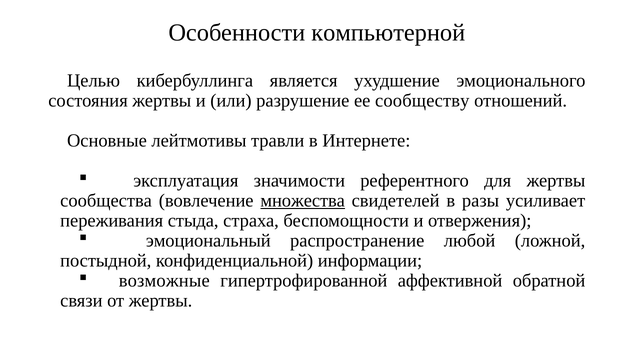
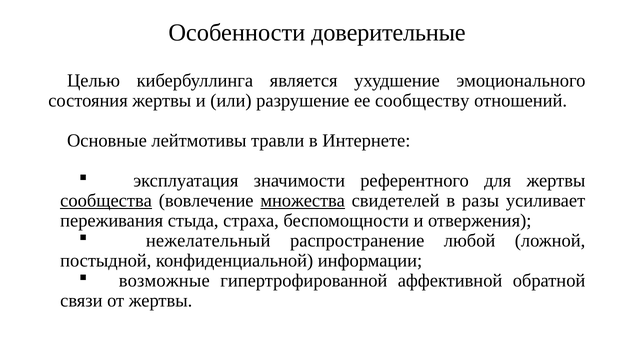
компьютерной: компьютерной -> доверительные (388, 33)
сообщества underline: none -> present (106, 200)
эмоциональный: эмоциональный -> нежелательный (208, 240)
